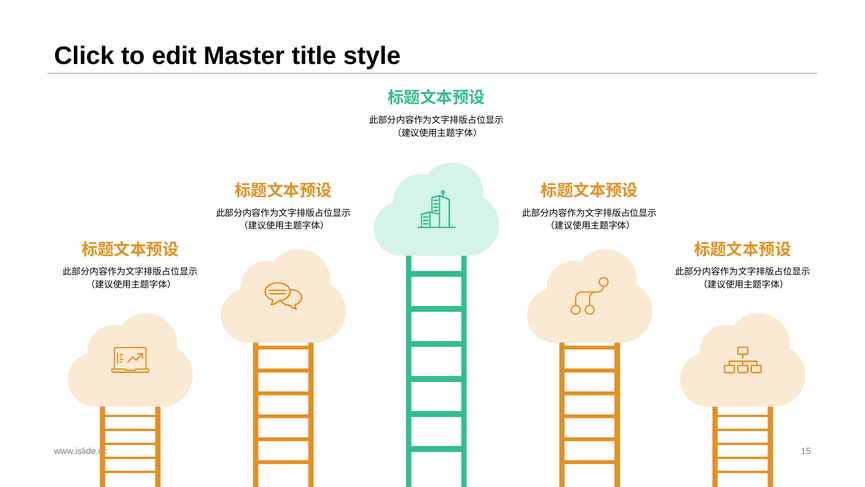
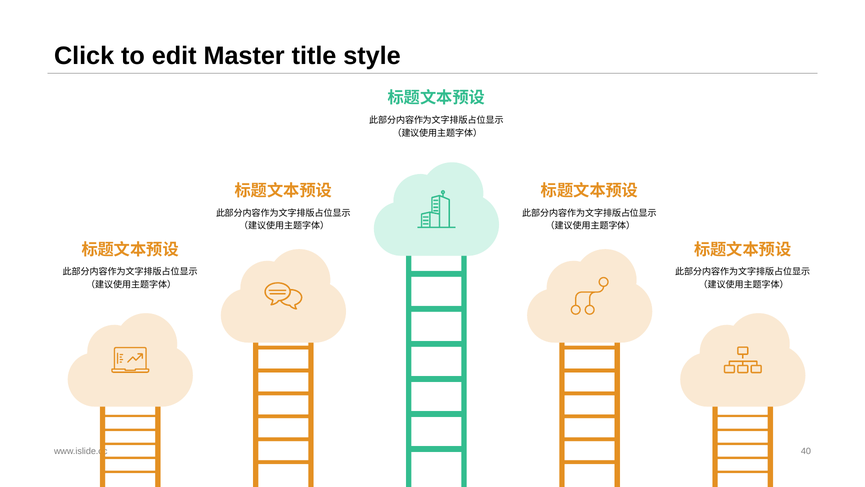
15: 15 -> 40 (806, 451)
